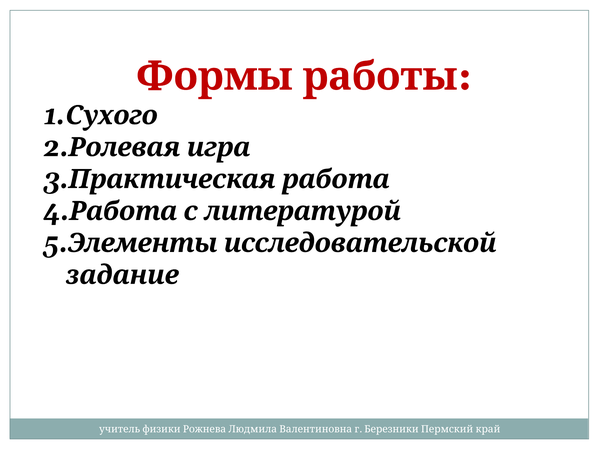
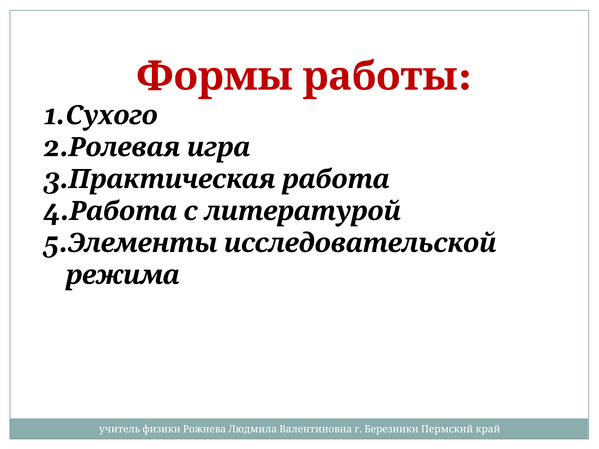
задание: задание -> режима (123, 275)
